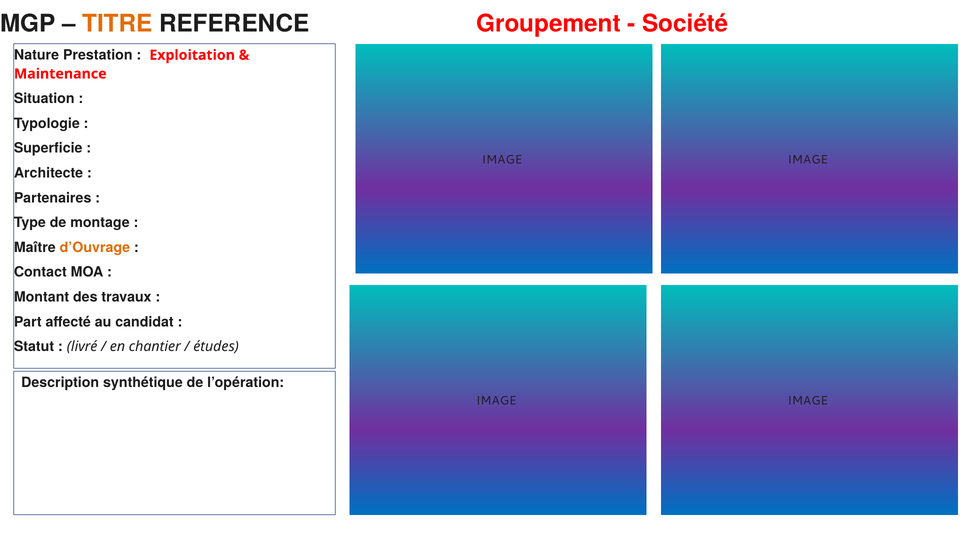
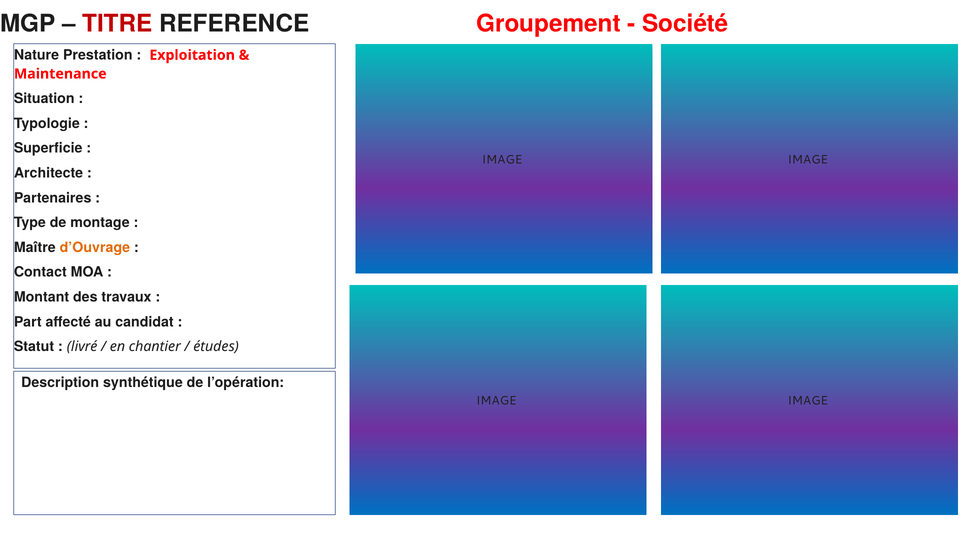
TITRE colour: orange -> red (117, 24)
